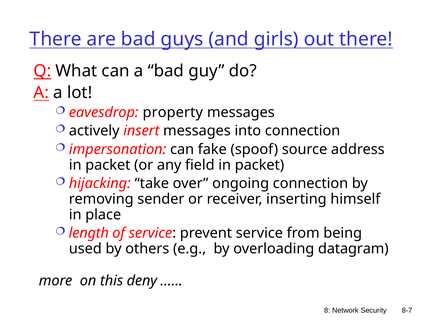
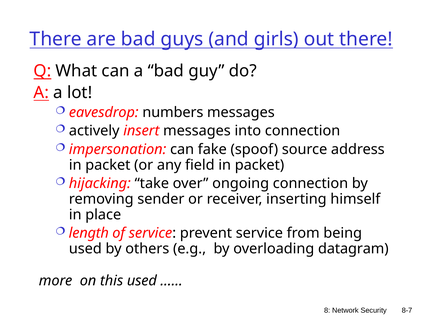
property: property -> numbers (173, 113)
this deny: deny -> used (142, 281)
